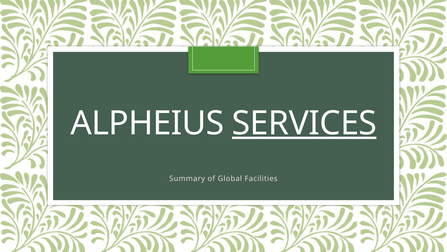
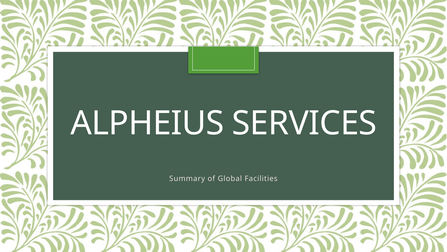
SERVICES underline: present -> none (304, 123)
